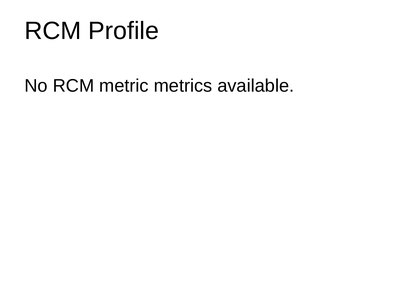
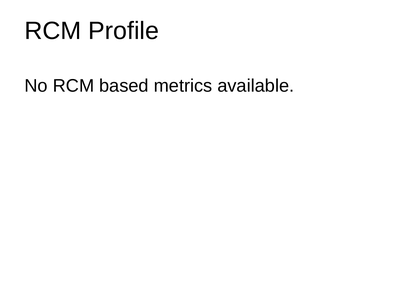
metric: metric -> based (124, 86)
